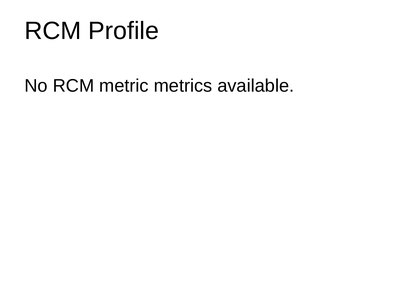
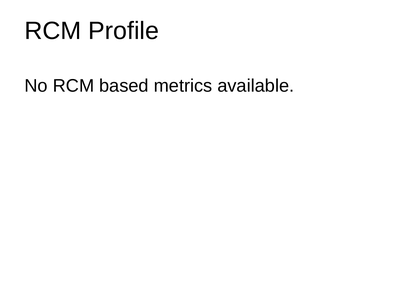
metric: metric -> based (124, 86)
